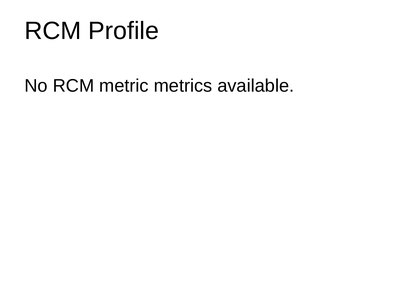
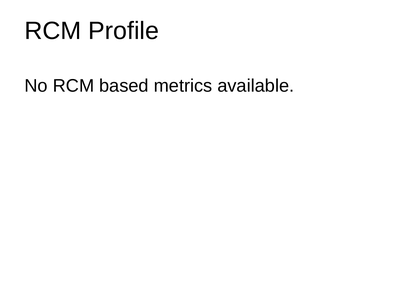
metric: metric -> based (124, 86)
